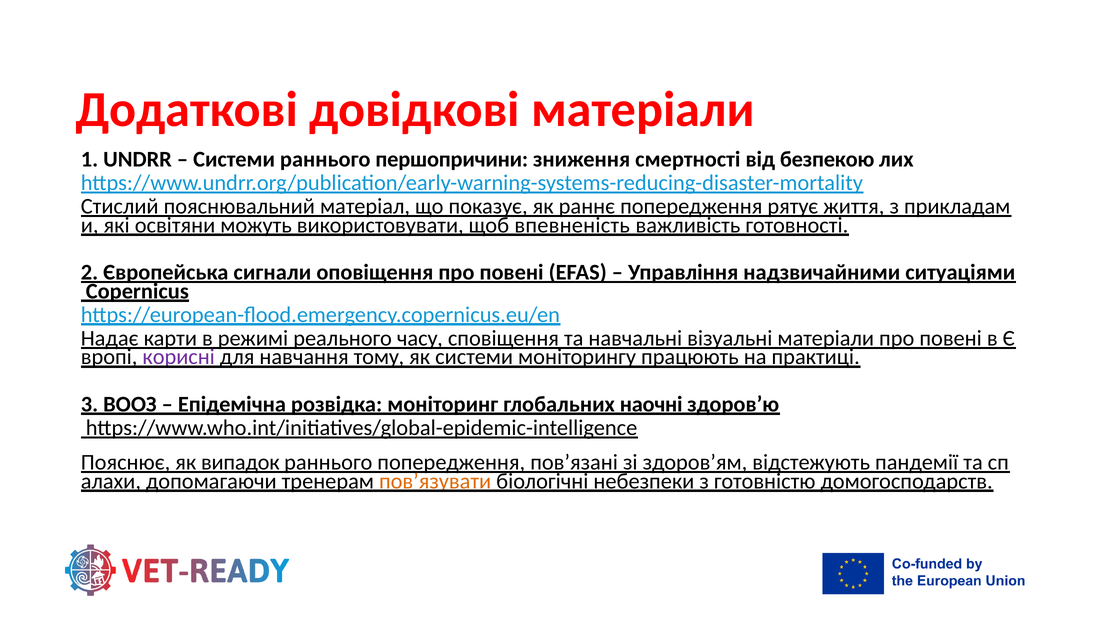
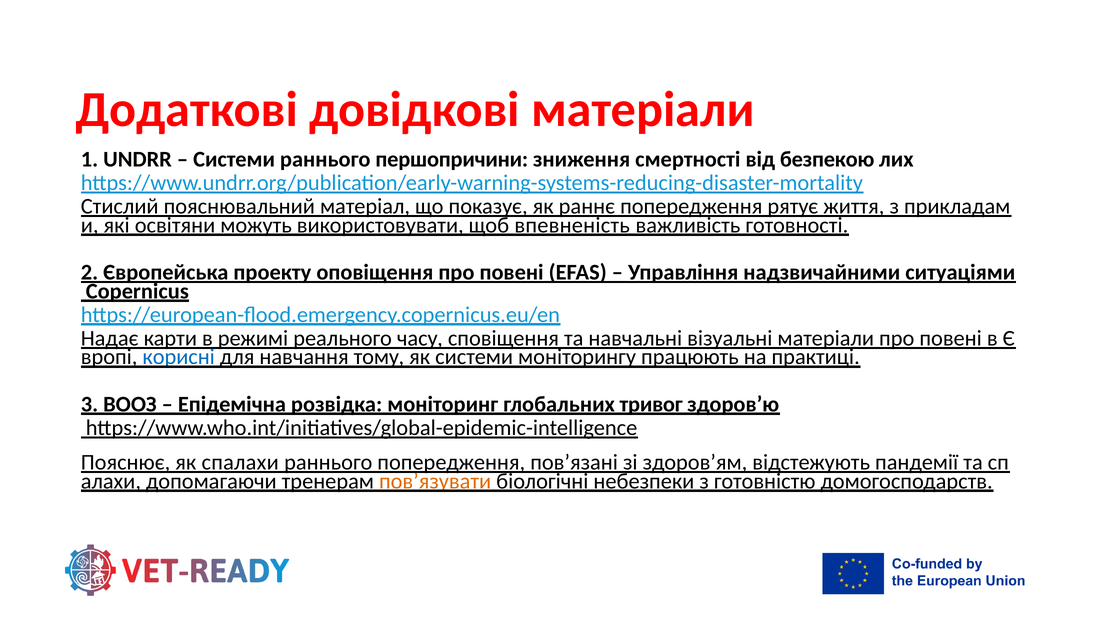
сигнали: сигнали -> проекту (272, 272)
корисні colour: purple -> blue (179, 357)
наочні: наочні -> тривог (651, 404)
випадок: випадок -> спалахи (240, 462)
